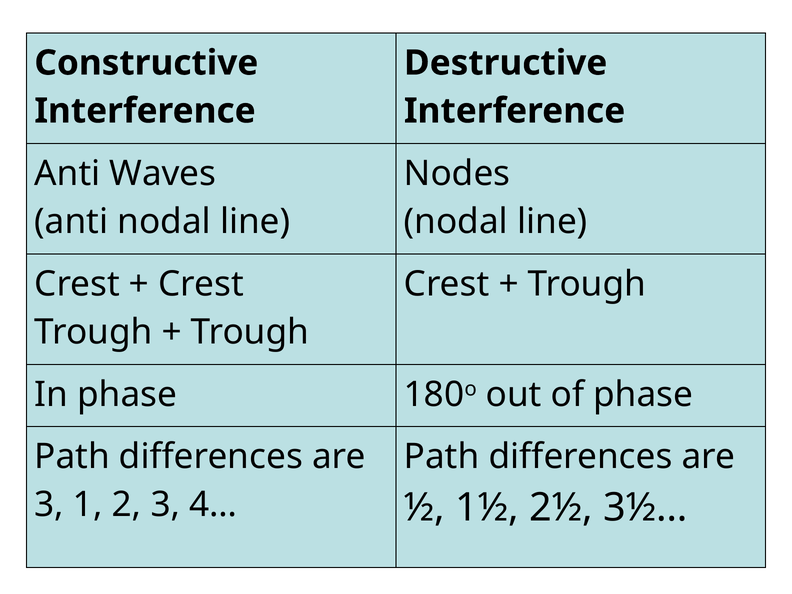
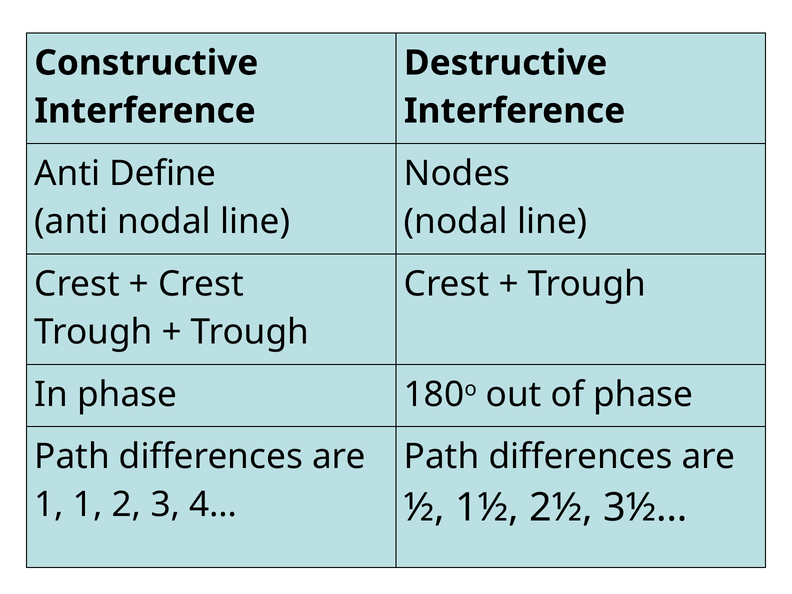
Waves: Waves -> Define (163, 173)
3: 3 -> 1 (49, 505)
